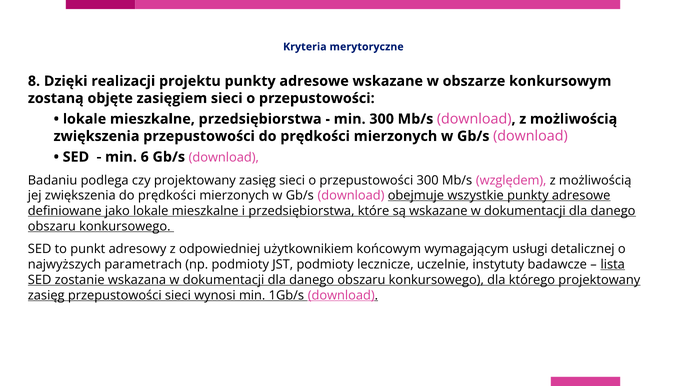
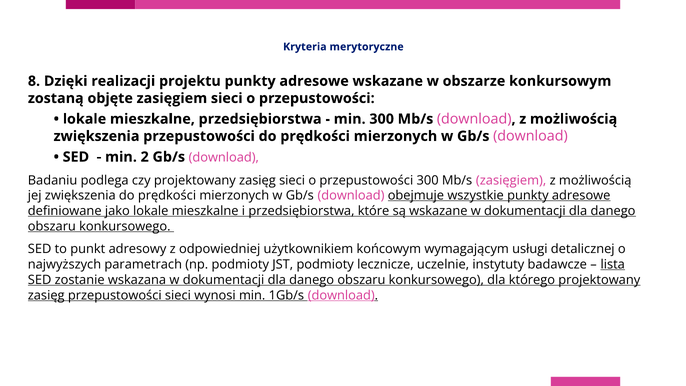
6: 6 -> 2 (145, 157)
Mb/s względem: względem -> zasięgiem (511, 180)
